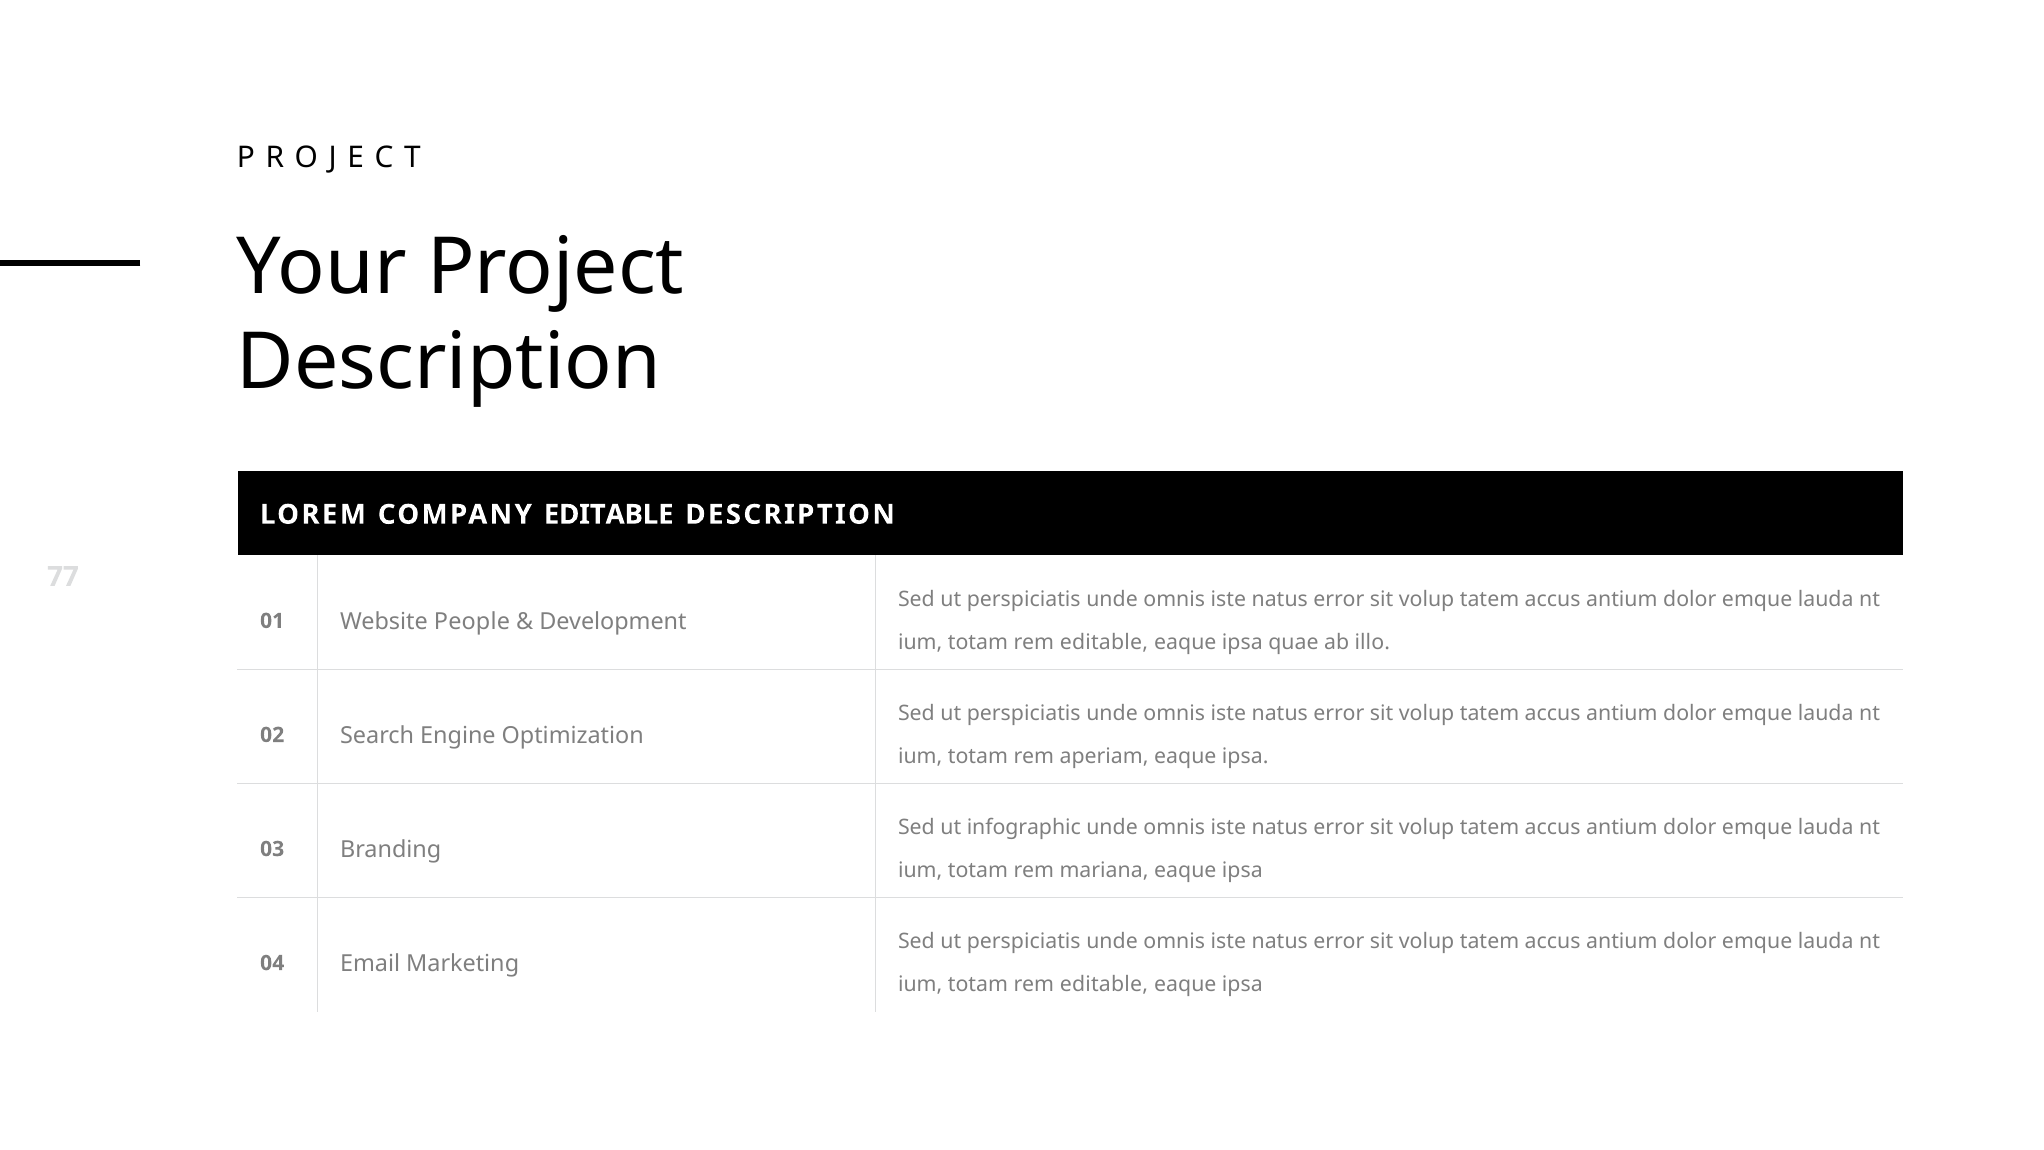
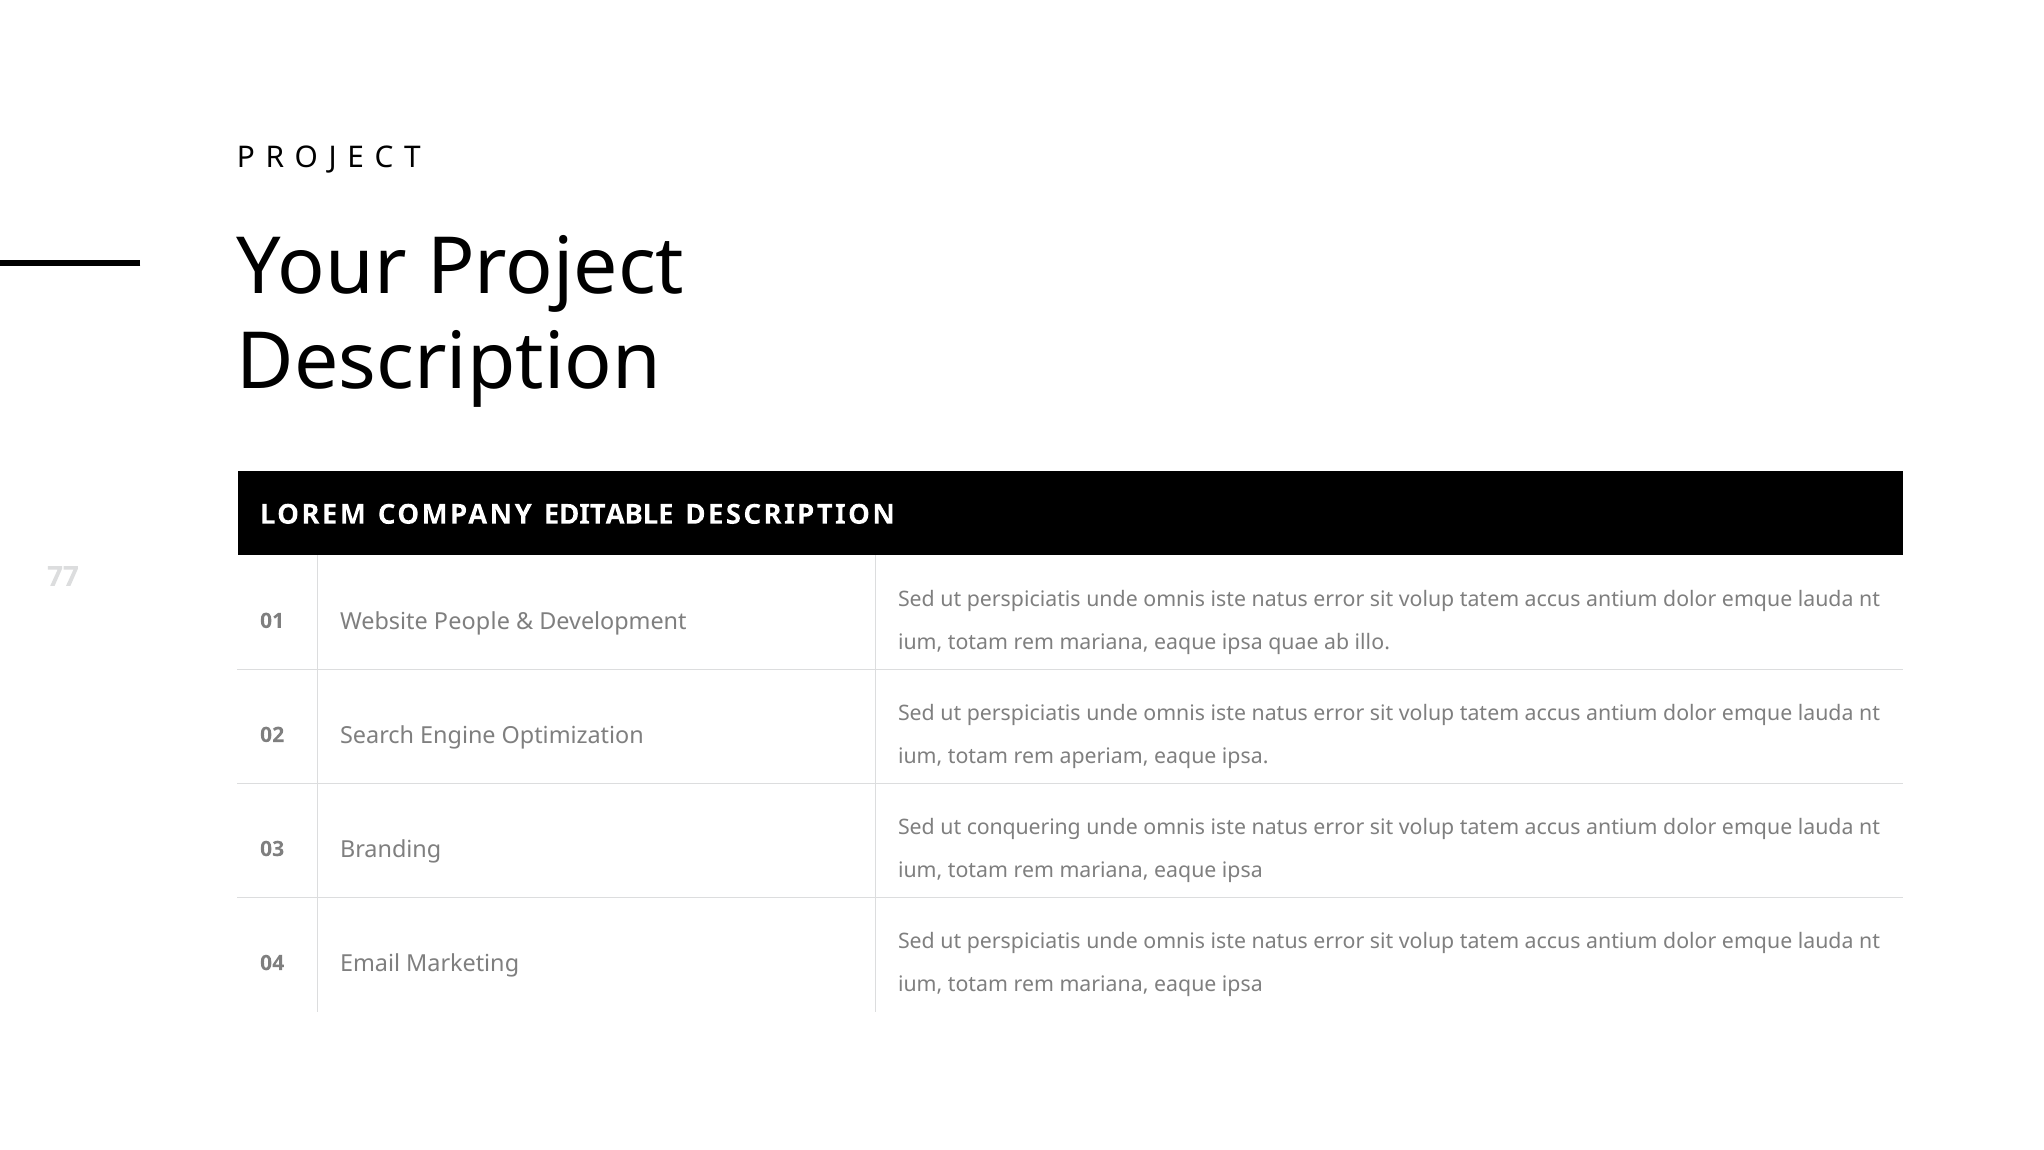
editable: editable -> mariana (1104, 643)
infographic: infographic -> conquering (1024, 827)
editable: editable -> mariana (1104, 985)
